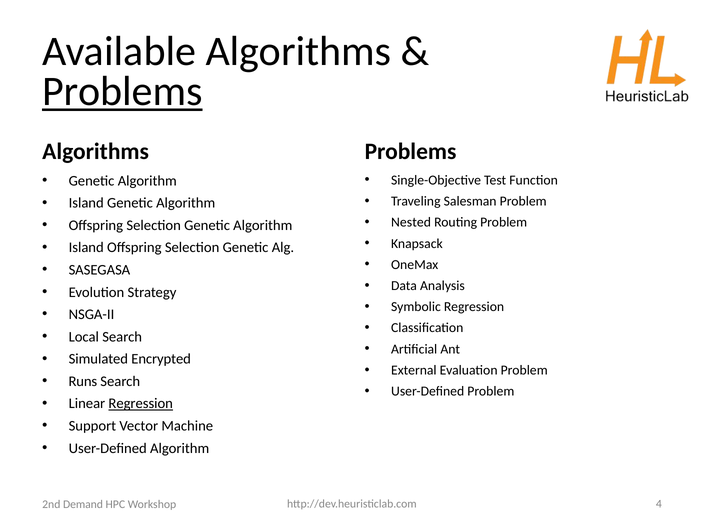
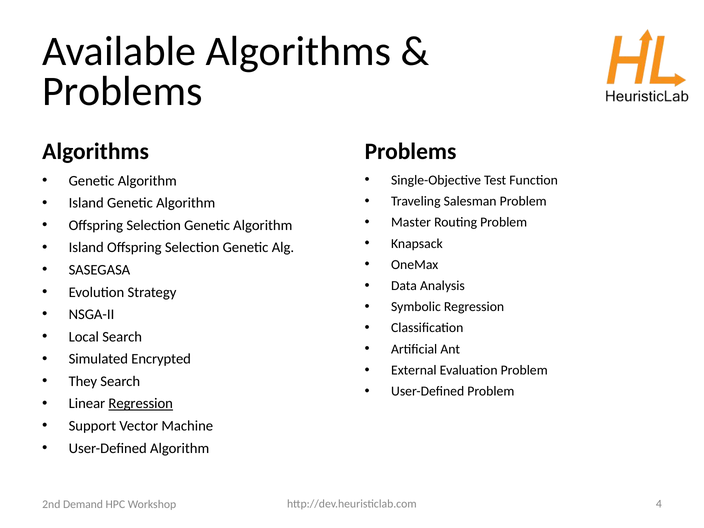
Problems underline: present -> none (122, 92)
Nested: Nested -> Master (411, 222)
Runs: Runs -> They (83, 381)
